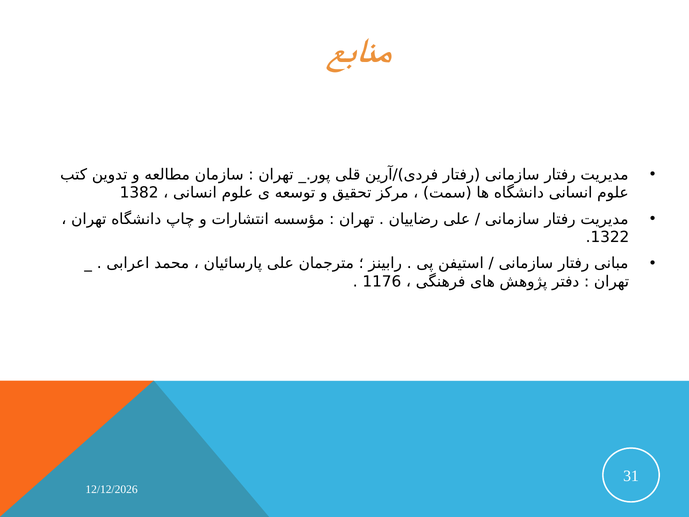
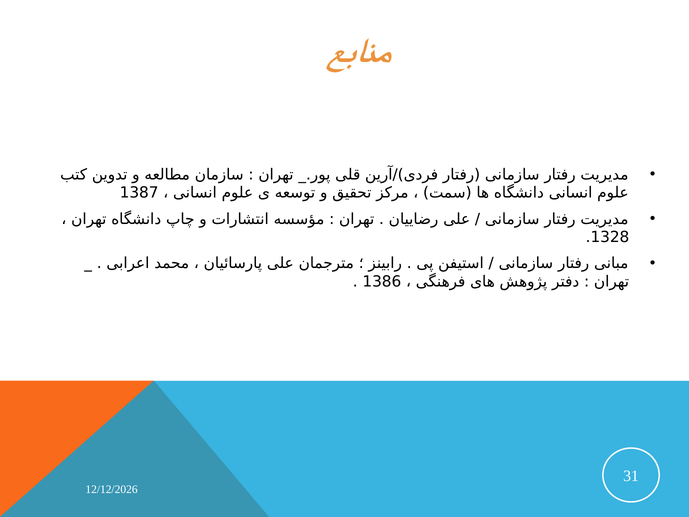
1382: 1382 -> 1387 (139, 193)
1322: 1322 -> 1328 (610, 237)
1176: 1176 -> 1386 (382, 282)
